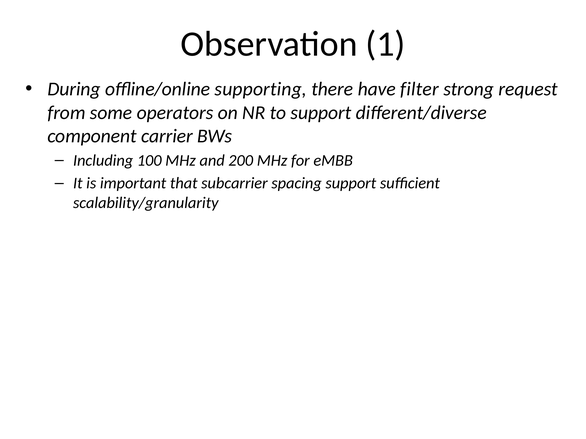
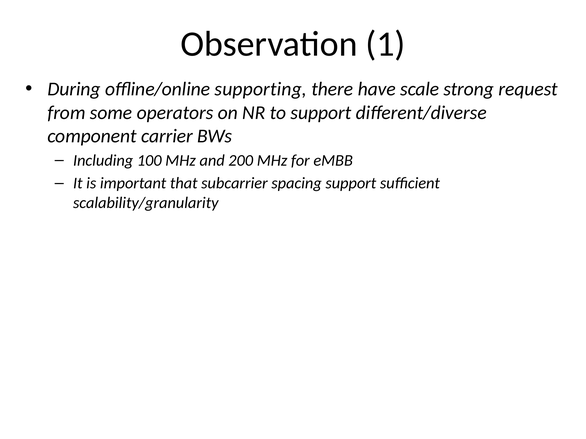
filter: filter -> scale (420, 89)
